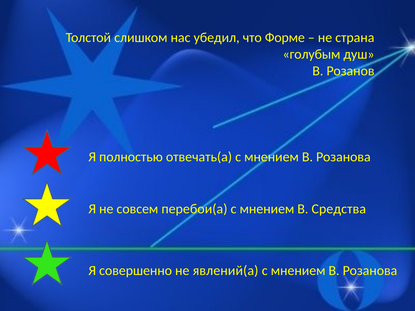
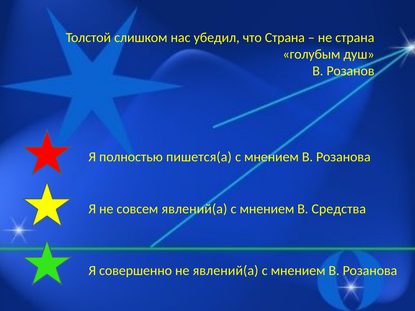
что Форме: Форме -> Страна (285, 38)
отвечать(а: отвечать(а -> пишется(а (199, 157)
совсем перебои(а: перебои(а -> явлений(а (194, 209)
